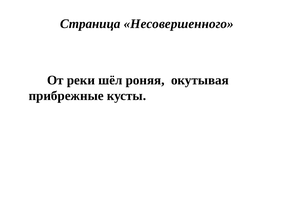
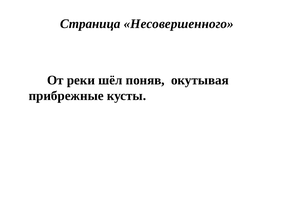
роняя: роняя -> поняв (145, 80)
